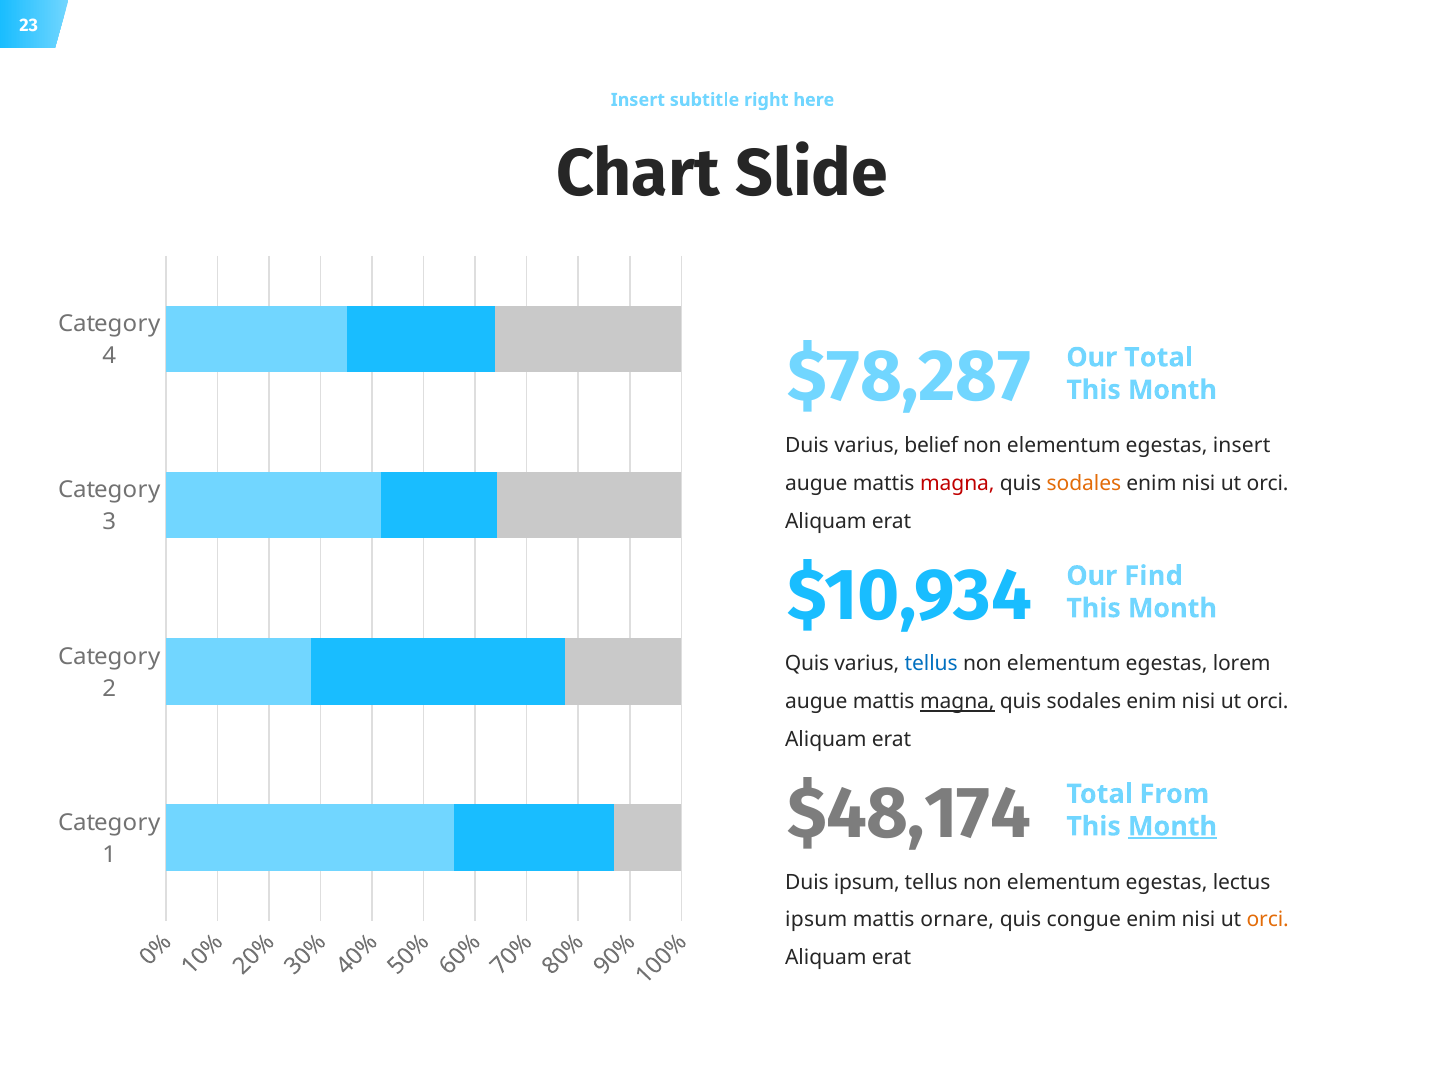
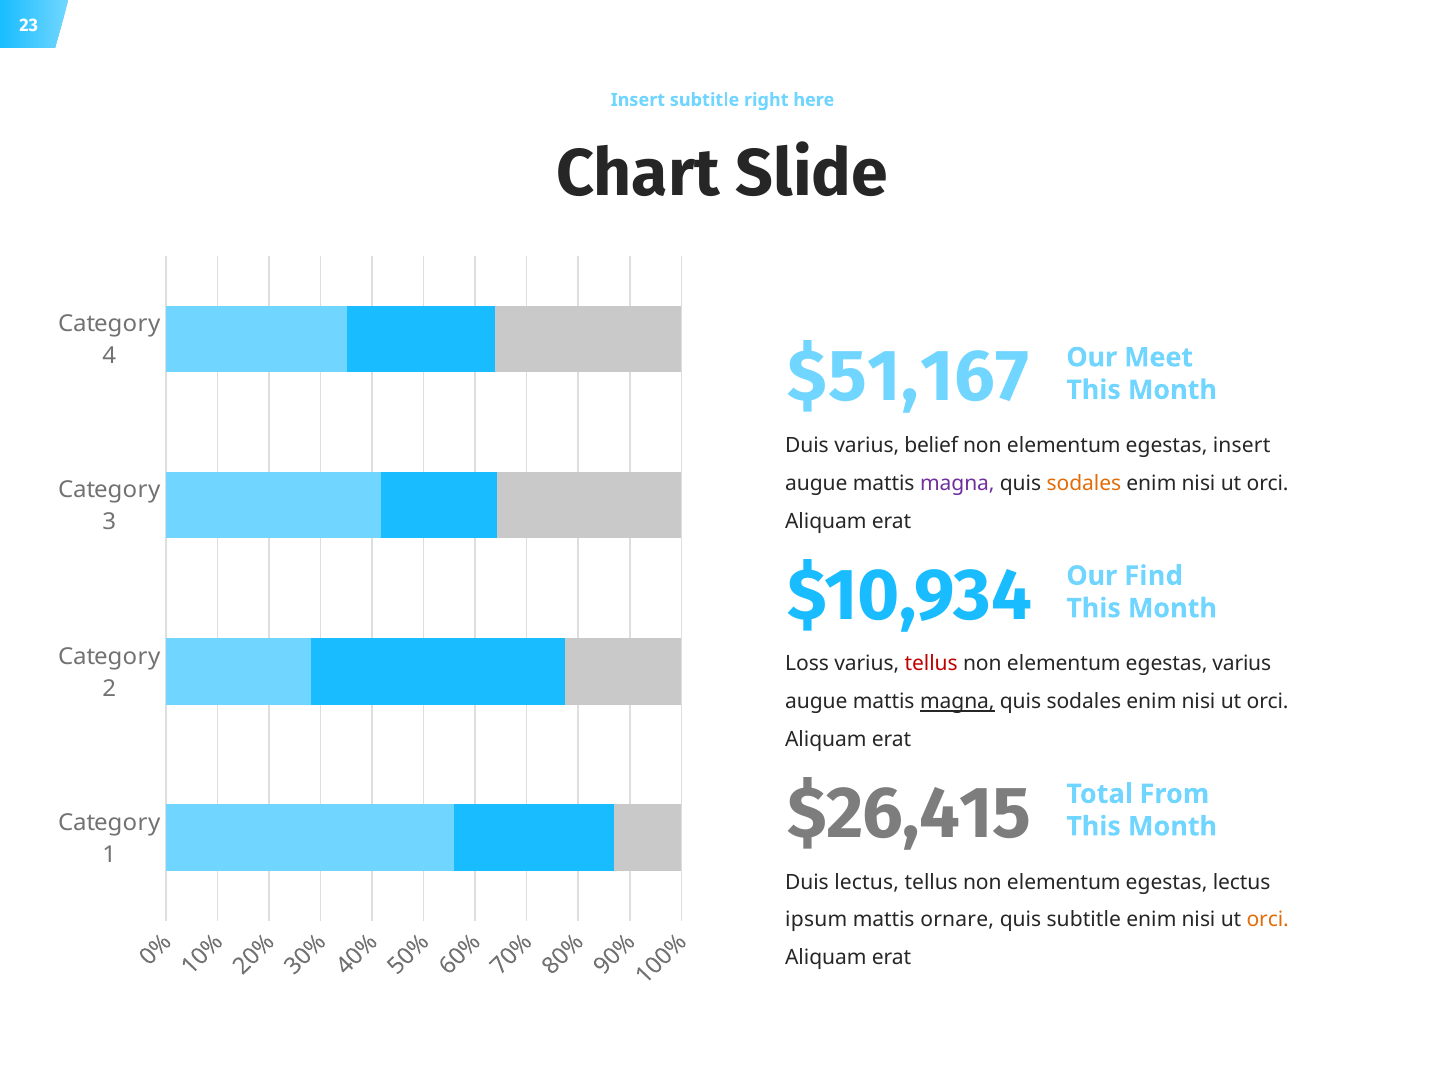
$78,287: $78,287 -> $51,167 (909, 377)
Our Total: Total -> Meet (1159, 357)
magna colour: red -> purple (957, 483)
Quis: Quis -> Loss (807, 664)
tellus colour: blue -> red (931, 664)
egestas lorem: lorem -> varius (1242, 664)
$48,174: $48,174 -> $26,415 (909, 813)
Month underline: present -> none (1173, 826)
Duis ipsum: ipsum -> lectus (867, 882)
quis congue: congue -> subtitle (1084, 920)
